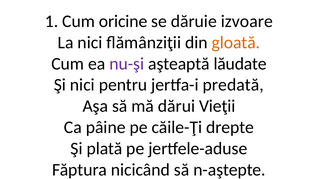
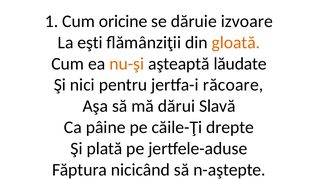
La nici: nici -> eşti (90, 42)
nu-şi colour: purple -> orange (127, 64)
predată: predată -> răcoare (233, 85)
Vieţii: Vieţii -> Slavă (217, 106)
